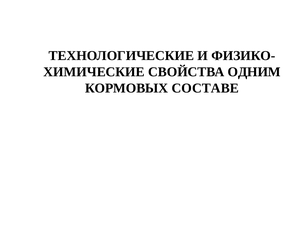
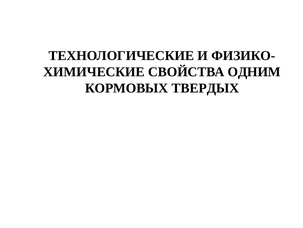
СОСТАВЕ: СОСТАВЕ -> ТВЕРДЫХ (205, 88)
